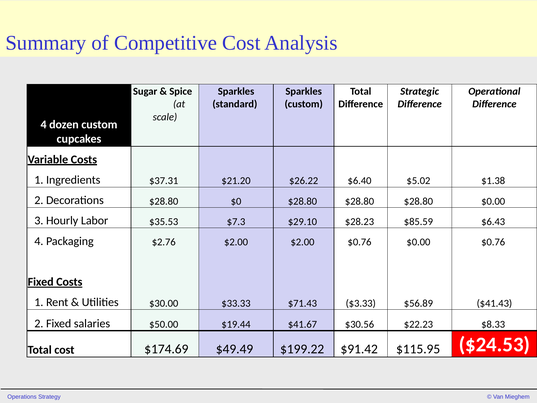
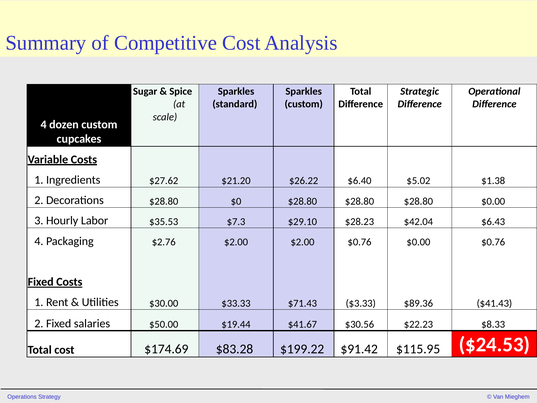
$37.31: $37.31 -> $27.62 (164, 181)
$85.59: $85.59 -> $42.04 (418, 222)
$56.89: $56.89 -> $89.36 (418, 303)
$49.49: $49.49 -> $83.28 (235, 349)
